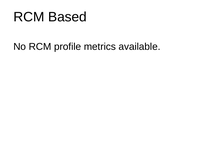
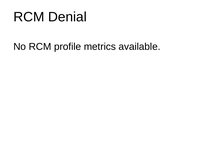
Based: Based -> Denial (67, 17)
